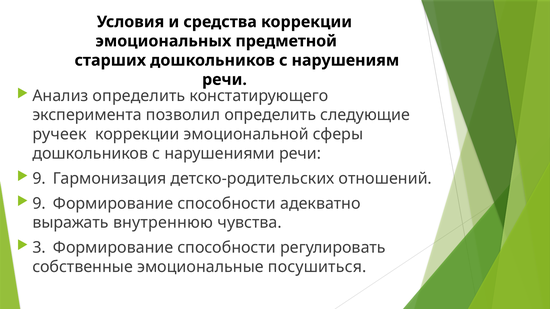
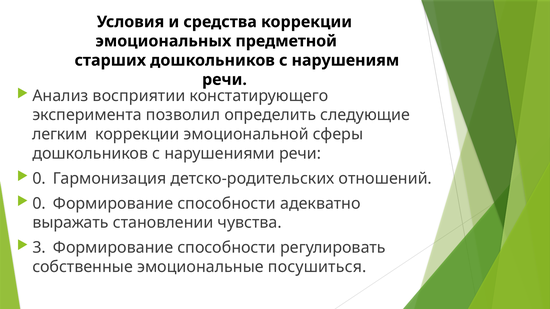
Анализ определить: определить -> восприятии (139, 96)
ручеек: ручеек -> легким (60, 134)
9: 9 -> 0 (39, 179)
9: 9 -> 0 (39, 204)
внутреннюю: внутреннюю -> становлении (163, 223)
